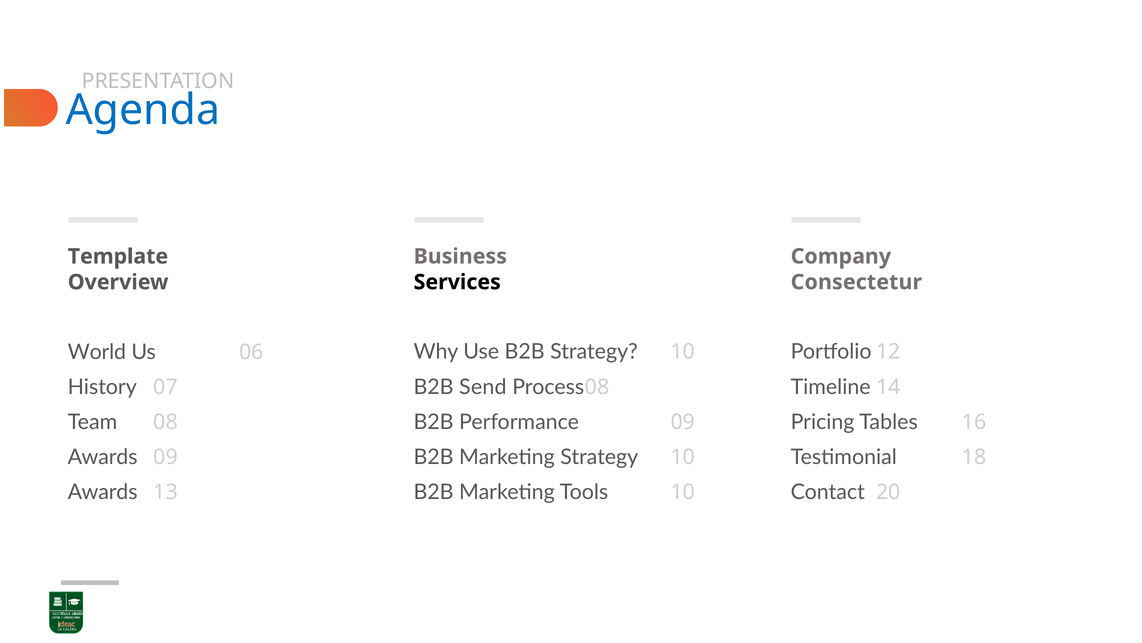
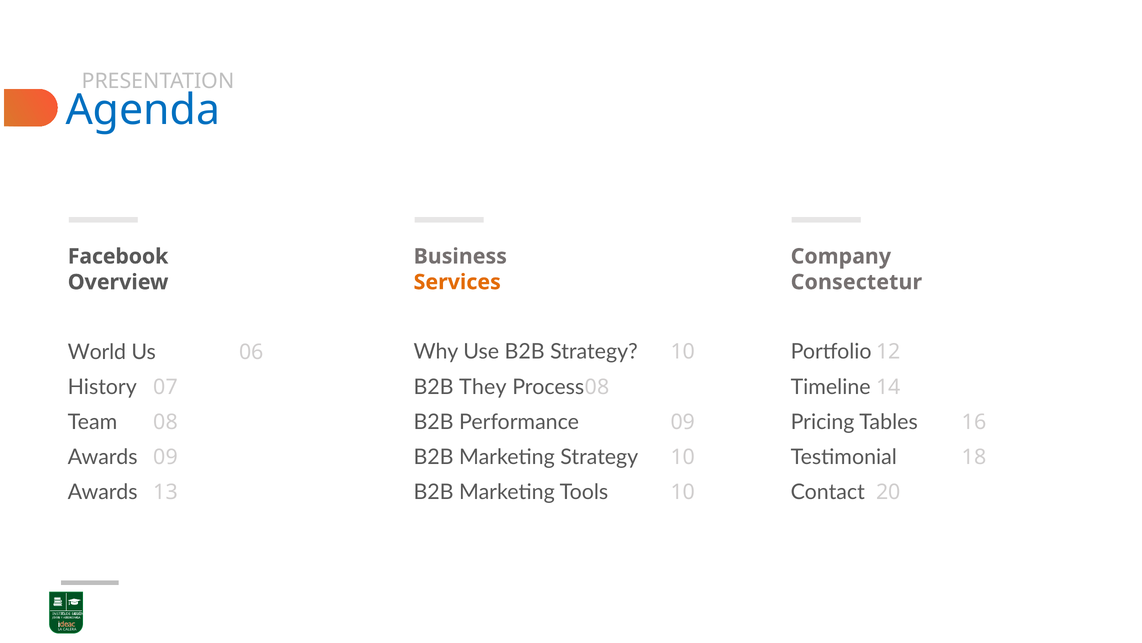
Template: Template -> Facebook (118, 256)
Services colour: black -> orange (457, 282)
Send: Send -> They (483, 387)
